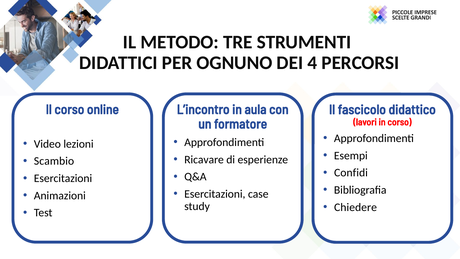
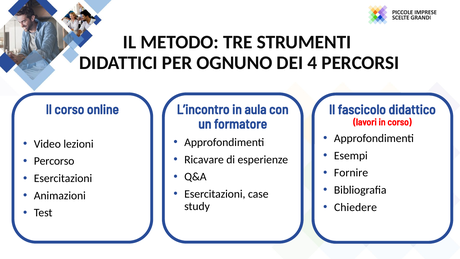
Scambio: Scambio -> Percorso (54, 161)
Confidi: Confidi -> Fornire (351, 173)
